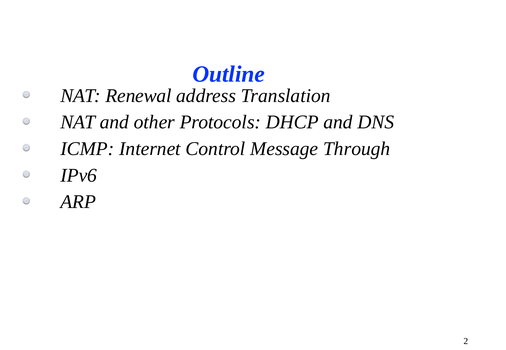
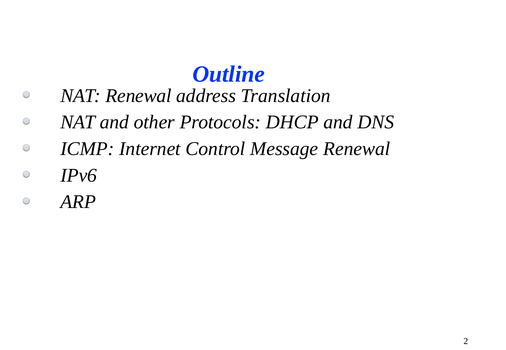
Message Through: Through -> Renewal (357, 149)
